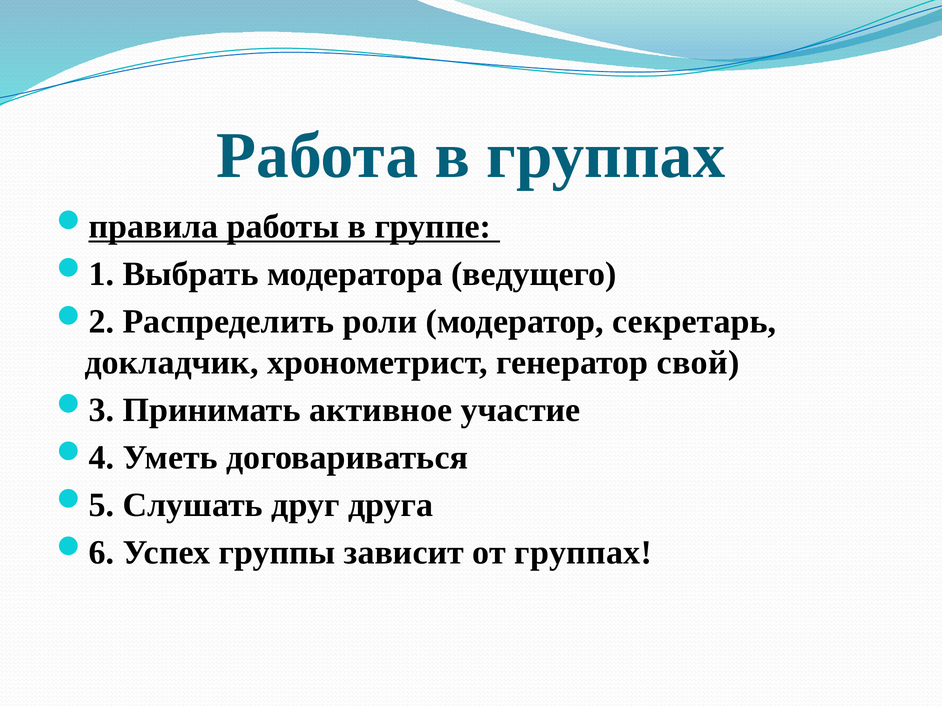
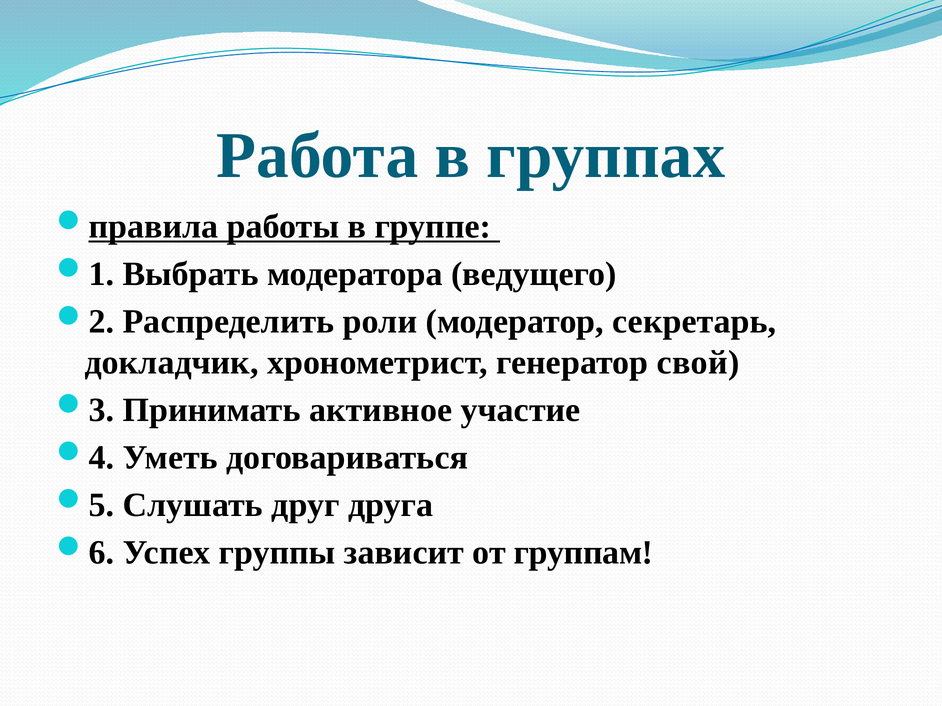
от группах: группах -> группам (583, 553)
